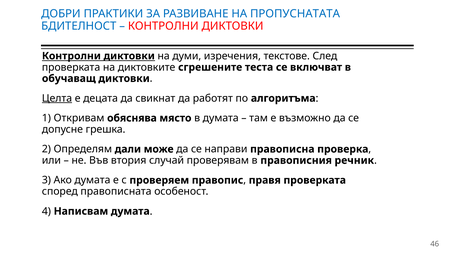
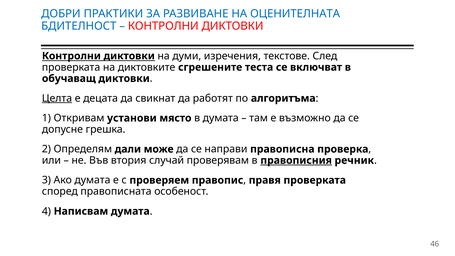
ПРОПУСНАТАТА: ПРОПУСНАТАТА -> ОЦЕНИТЕЛНАТА (295, 14)
обяснява: обяснява -> установи (132, 118)
правописния underline: none -> present (296, 160)
